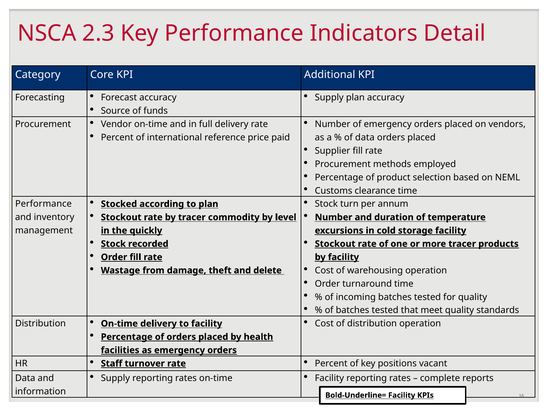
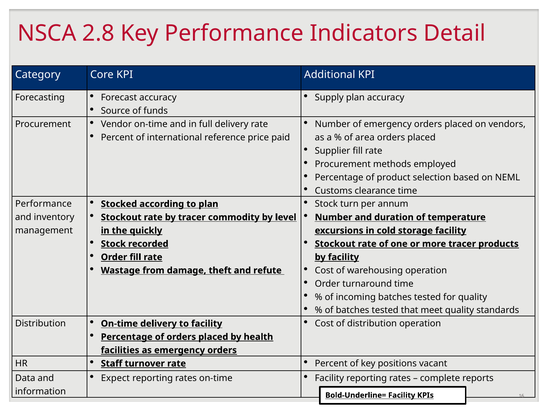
2.3: 2.3 -> 2.8 (98, 33)
of data: data -> area (365, 138)
delete: delete -> refute (267, 270)
Supply: Supply -> Expect (115, 378)
